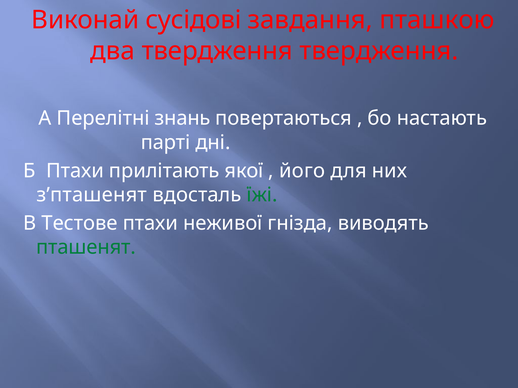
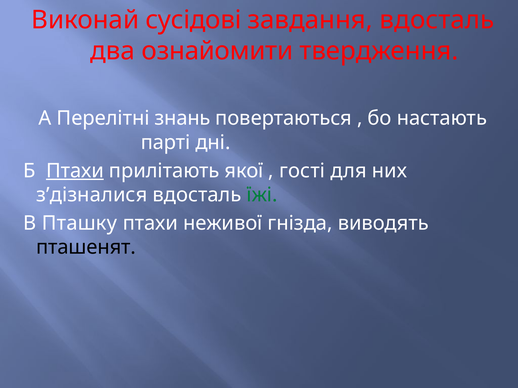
завдання пташкою: пташкою -> вдосталь (437, 20)
два твердження: твердження -> ознайомити (217, 51)
Птахи underline: none -> present (75, 171)
його: його -> гості (302, 171)
з’пташенят: з’пташенят -> з’дізналися (92, 195)
Тестове: Тестове -> Пташку (79, 223)
пташенят colour: green -> black (86, 248)
